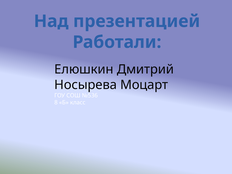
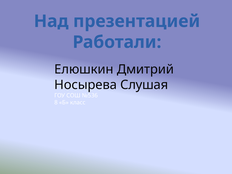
Моцарт: Моцарт -> Слушая (144, 85)
